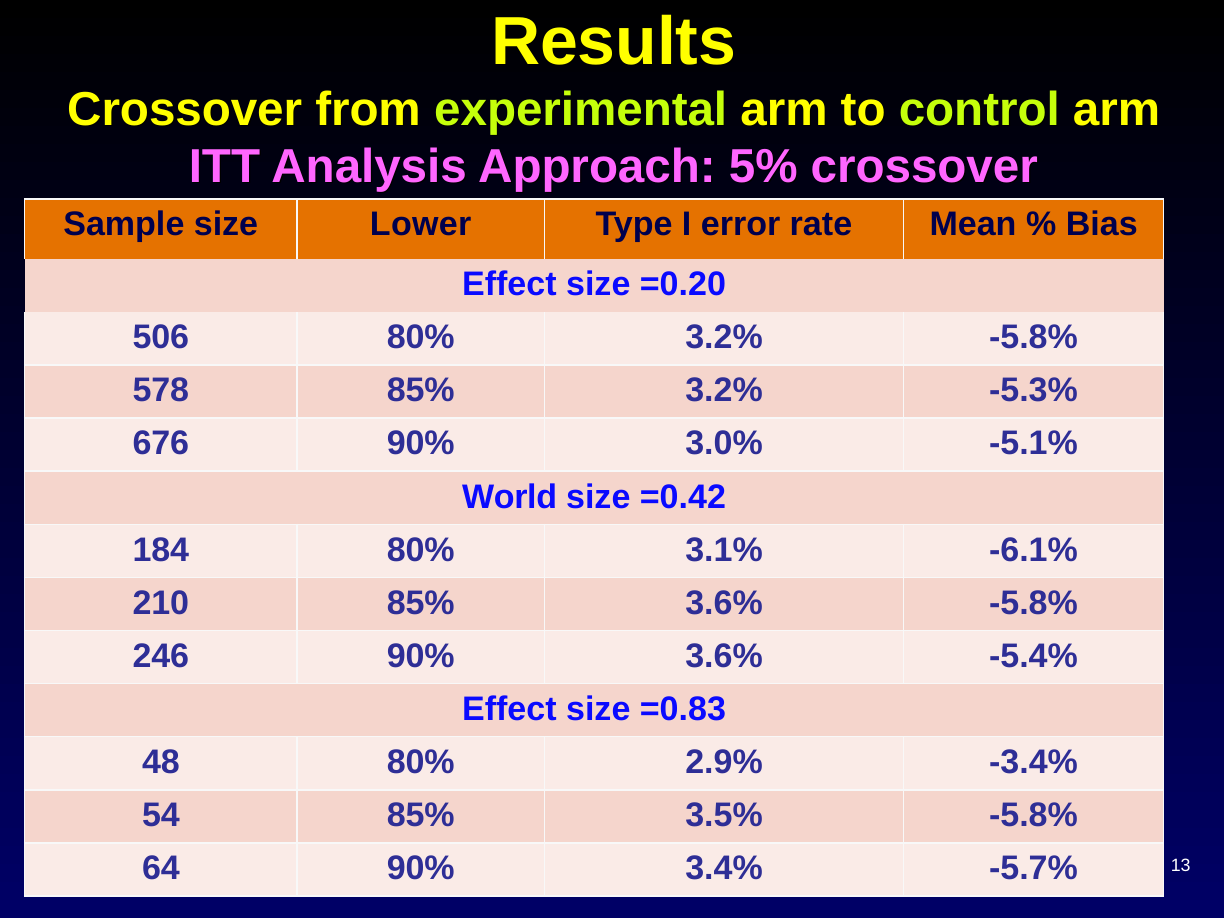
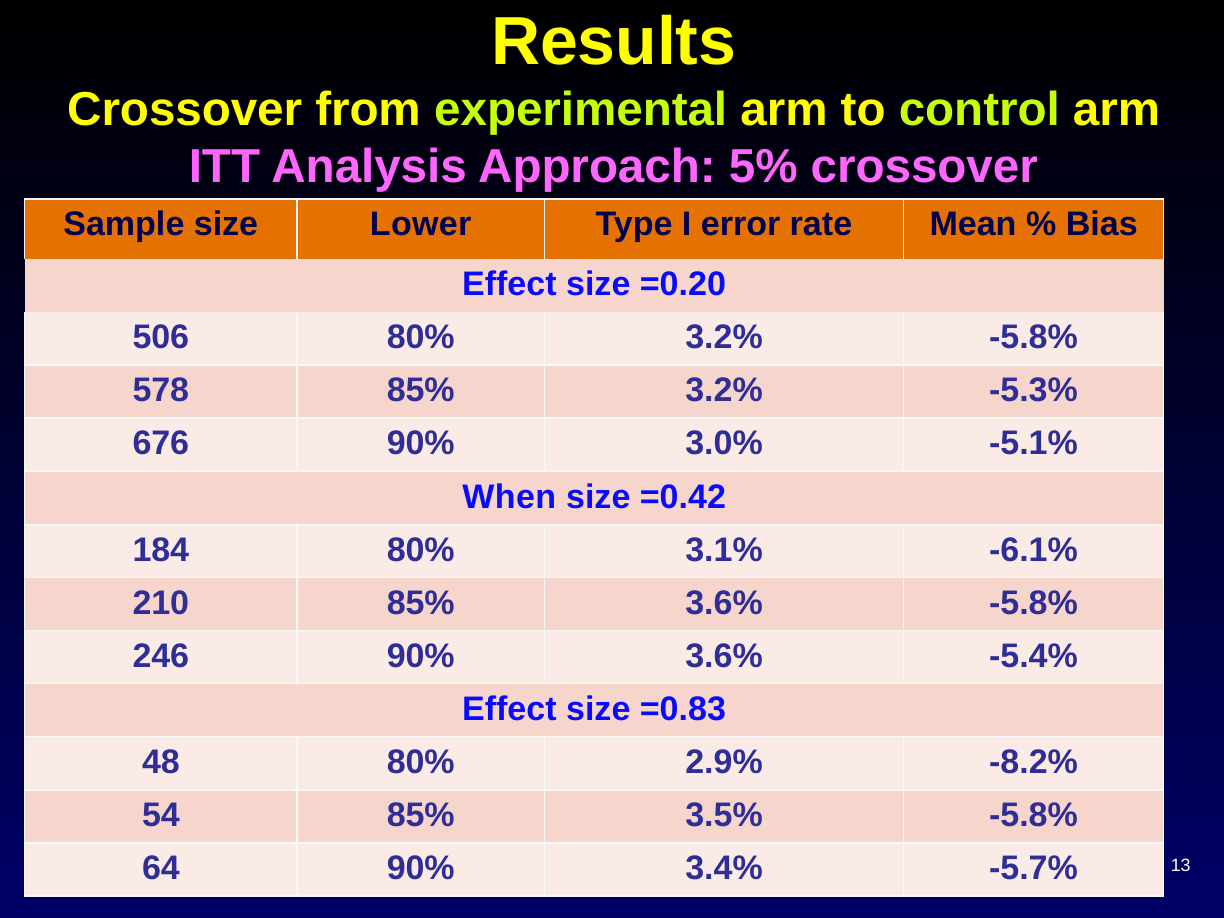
World: World -> When (509, 497)
-3.4%: -3.4% -> -8.2% (1034, 762)
